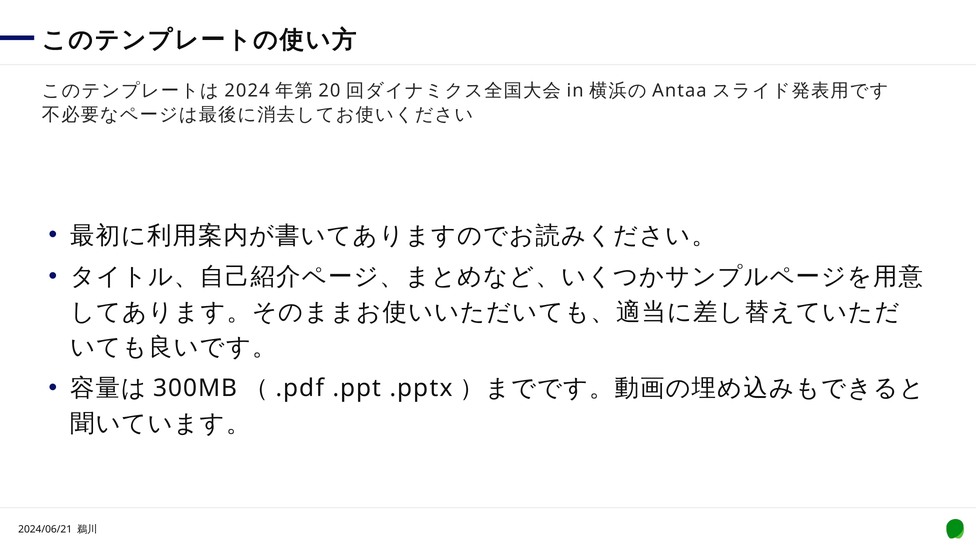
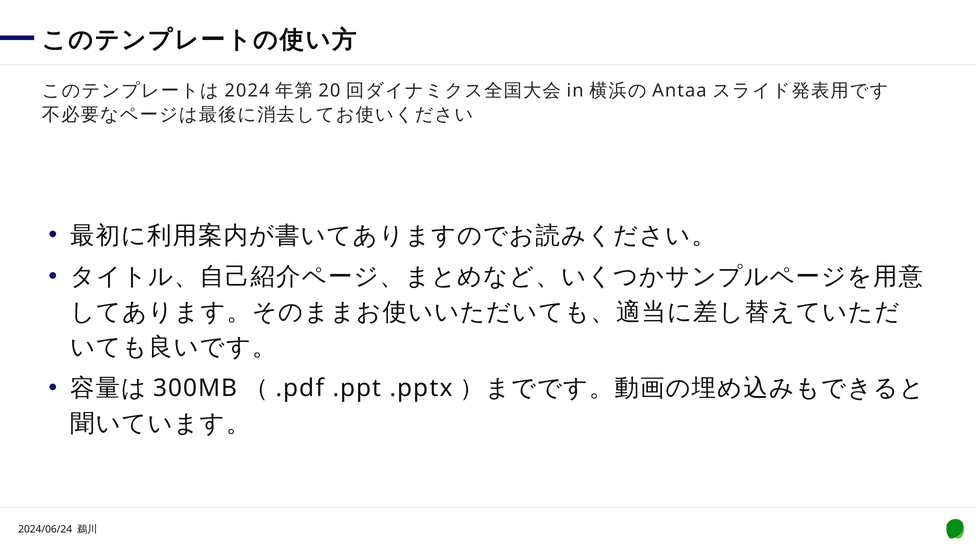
2024/06/21: 2024/06/21 -> 2024/06/24 (45, 529)
